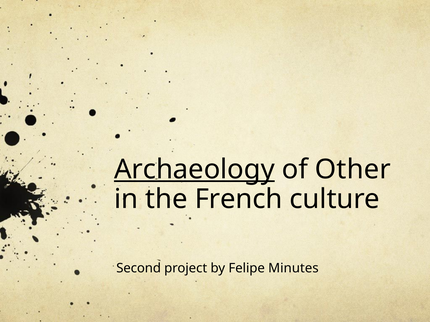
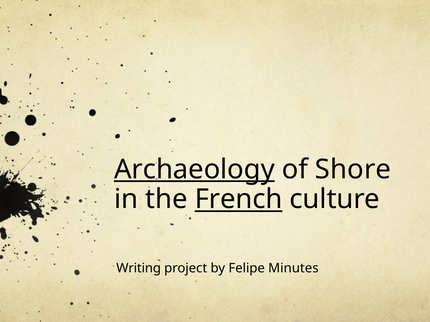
Other: Other -> Shore (353, 170)
French underline: none -> present (239, 200)
Second: Second -> Writing (139, 269)
